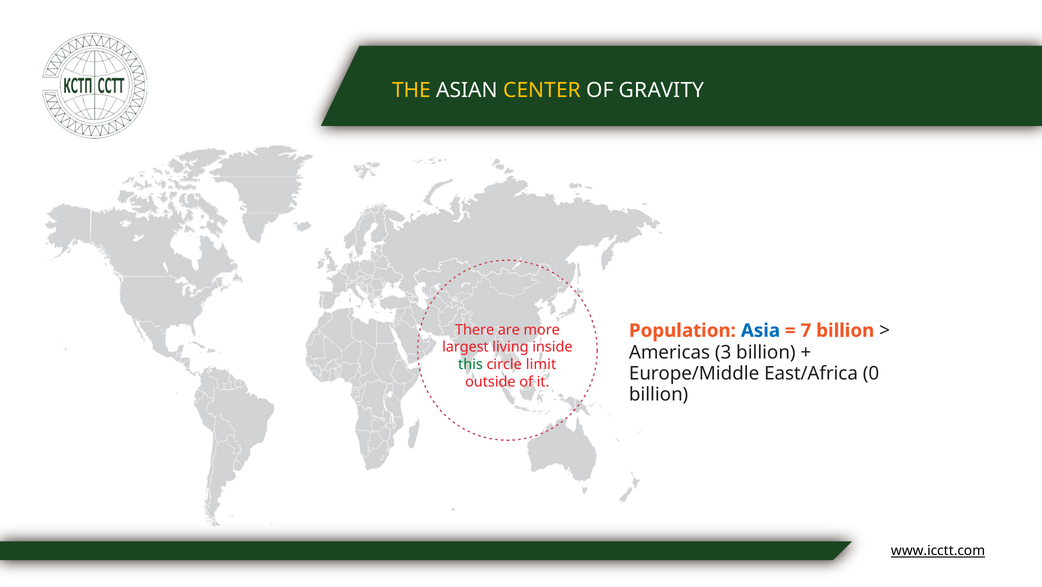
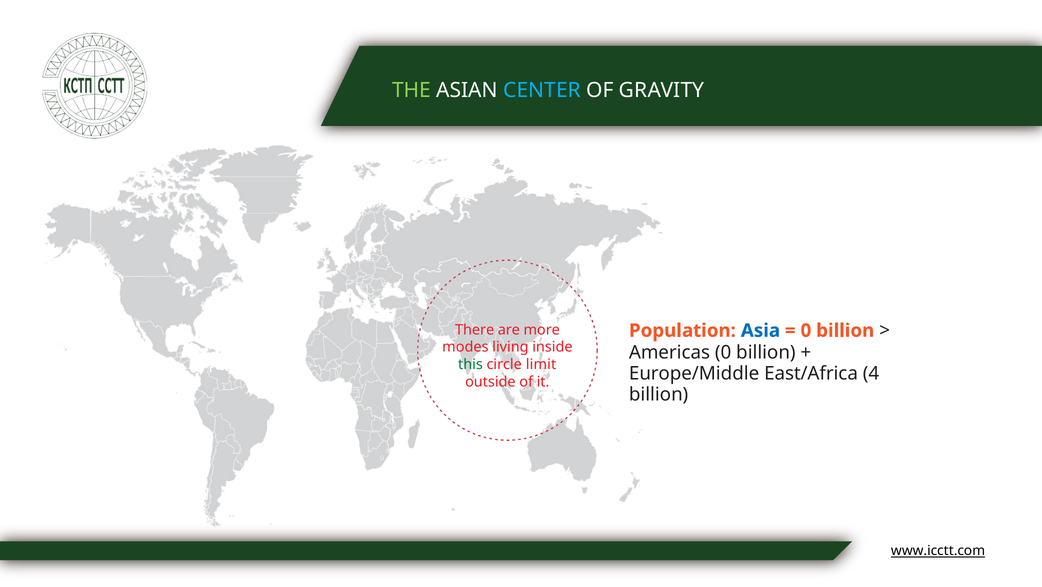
THE colour: yellow -> light green (412, 90)
СENTER colour: yellow -> light blue (542, 90)
7: 7 -> 0 (806, 331)
largest: largest -> modes (465, 347)
Americas 3: 3 -> 0 (723, 352)
0: 0 -> 4 (871, 373)
